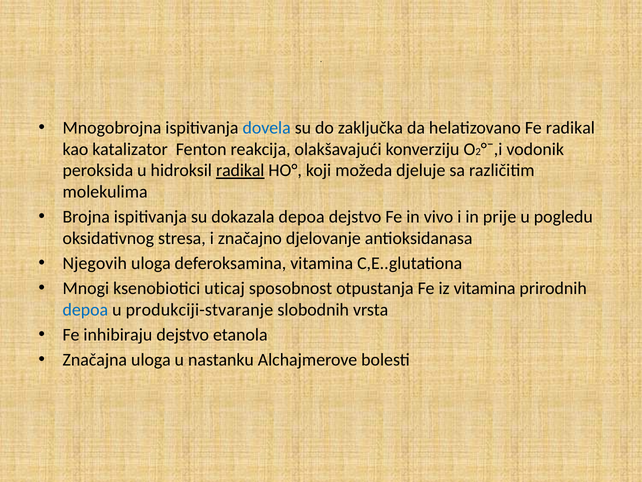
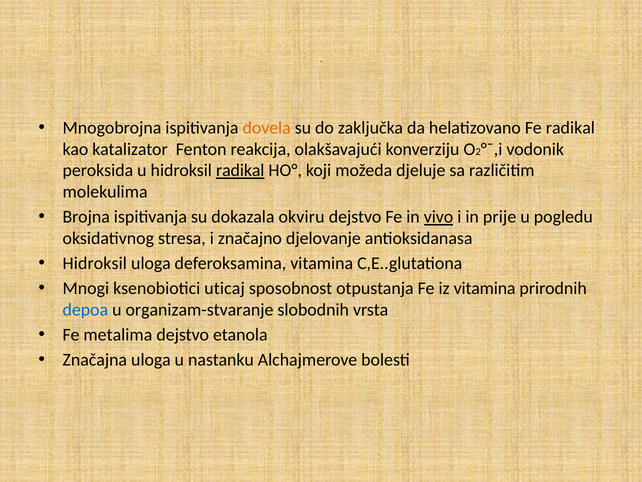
dovela colour: blue -> orange (267, 128)
dokazala depoa: depoa -> okviru (302, 217)
vivo underline: none -> present (439, 217)
Njegovih: Njegovih -> Hidroksil (95, 263)
produkciji-stvaranje: produkciji-stvaranje -> organizam-stvaranje (200, 310)
inhibiraju: inhibiraju -> metalima (118, 335)
